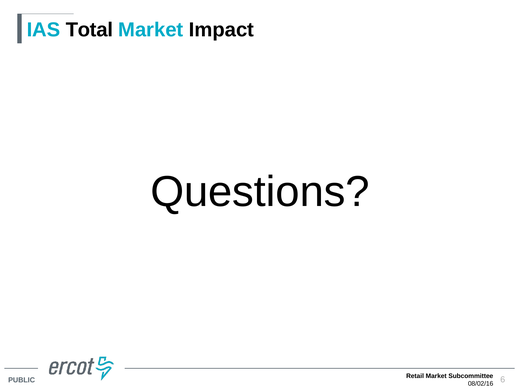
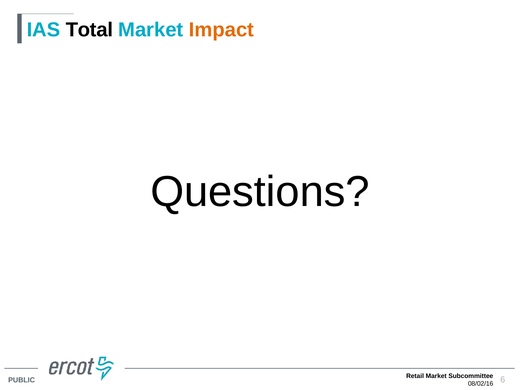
Impact colour: black -> orange (221, 30)
